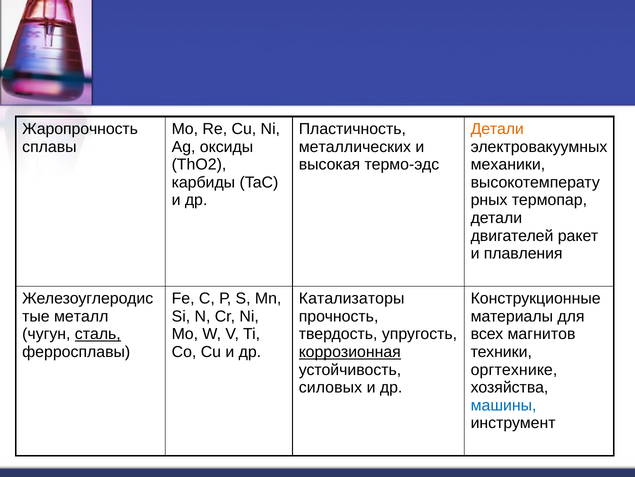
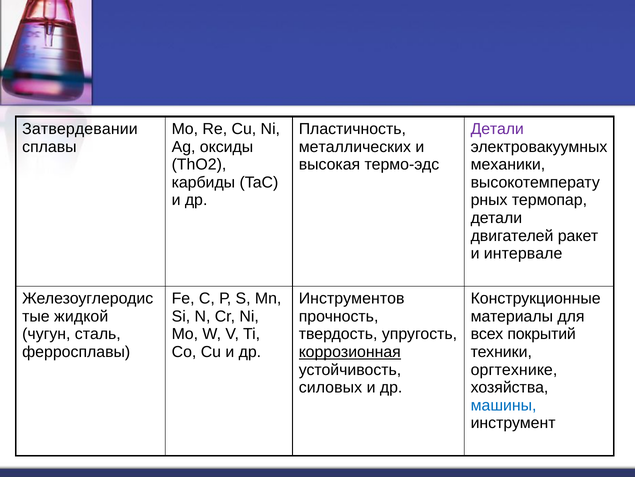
Жаропрочность: Жаропрочность -> Затвердевании (80, 129)
Детали colour: orange -> purple (497, 129)
плавления: плавления -> интервале (523, 253)
Катализаторы: Катализаторы -> Инструментов (352, 298)
металл: металл -> жидкой (81, 316)
сталь underline: present -> none (98, 334)
магнитов: магнитов -> покрытий (542, 334)
